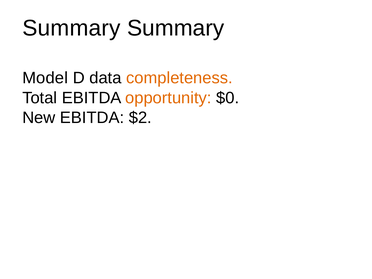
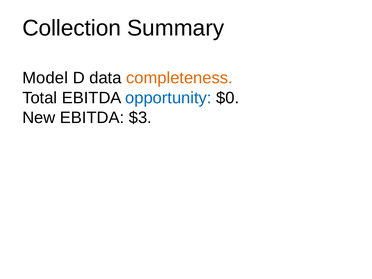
Summary: Summary -> Collection (72, 28)
opportunity colour: orange -> blue (168, 98)
$2: $2 -> $3 (140, 118)
